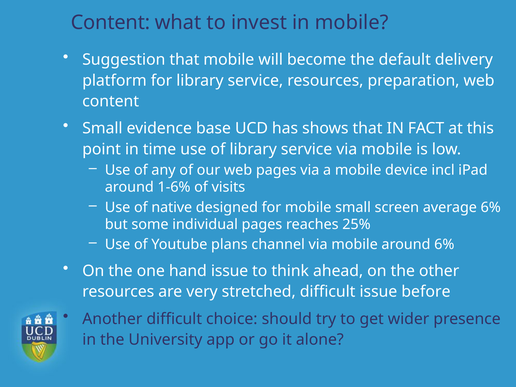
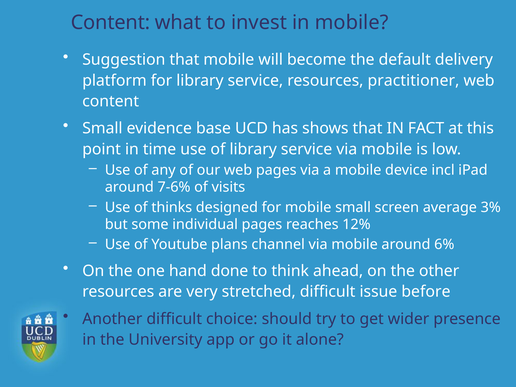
preparation: preparation -> practitioner (413, 80)
1-6%: 1-6% -> 7-6% (174, 187)
native: native -> thinks (172, 207)
average 6%: 6% -> 3% (491, 207)
25%: 25% -> 12% (356, 224)
hand issue: issue -> done (230, 271)
